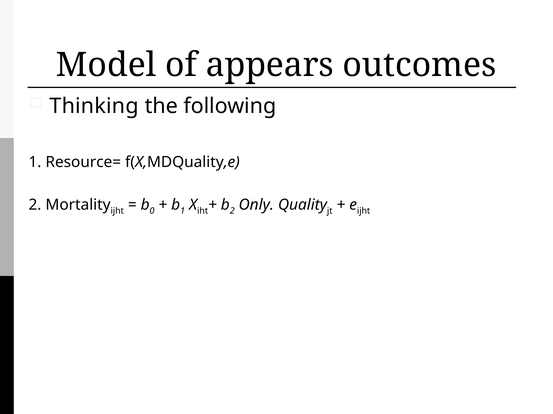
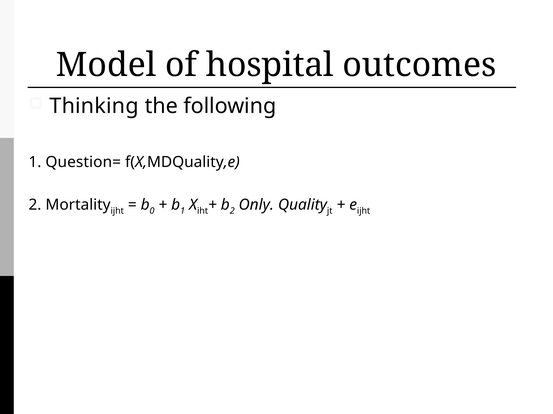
appears: appears -> hospital (270, 65)
Resource=: Resource= -> Question= (83, 162)
